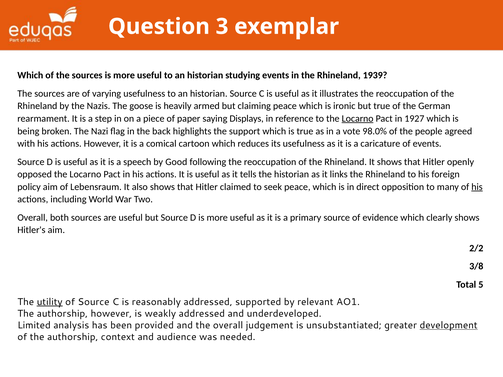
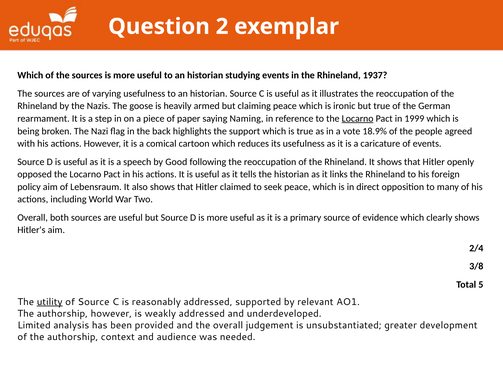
3: 3 -> 2 (222, 27)
1939: 1939 -> 1937 (375, 75)
Displays: Displays -> Naming (246, 119)
1927: 1927 -> 1999 (414, 119)
98.0%: 98.0% -> 18.9% (375, 131)
his underline: present -> none (477, 187)
2/2: 2/2 -> 2/4 (476, 248)
development underline: present -> none (449, 325)
